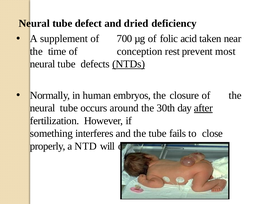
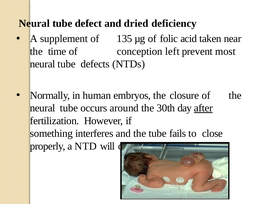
700: 700 -> 135 (124, 39)
rest: rest -> left (172, 51)
NTDs underline: present -> none (129, 64)
